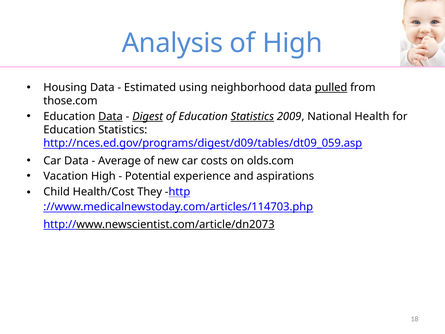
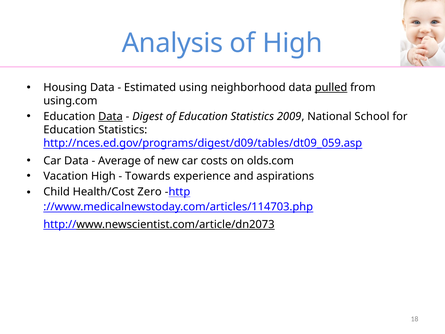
those.com: those.com -> using.com (70, 101)
Digest underline: present -> none (148, 116)
Statistics underline: present -> none (252, 116)
Health: Health -> School (372, 116)
Potential: Potential -> Towards (148, 176)
They: They -> Zero (150, 192)
